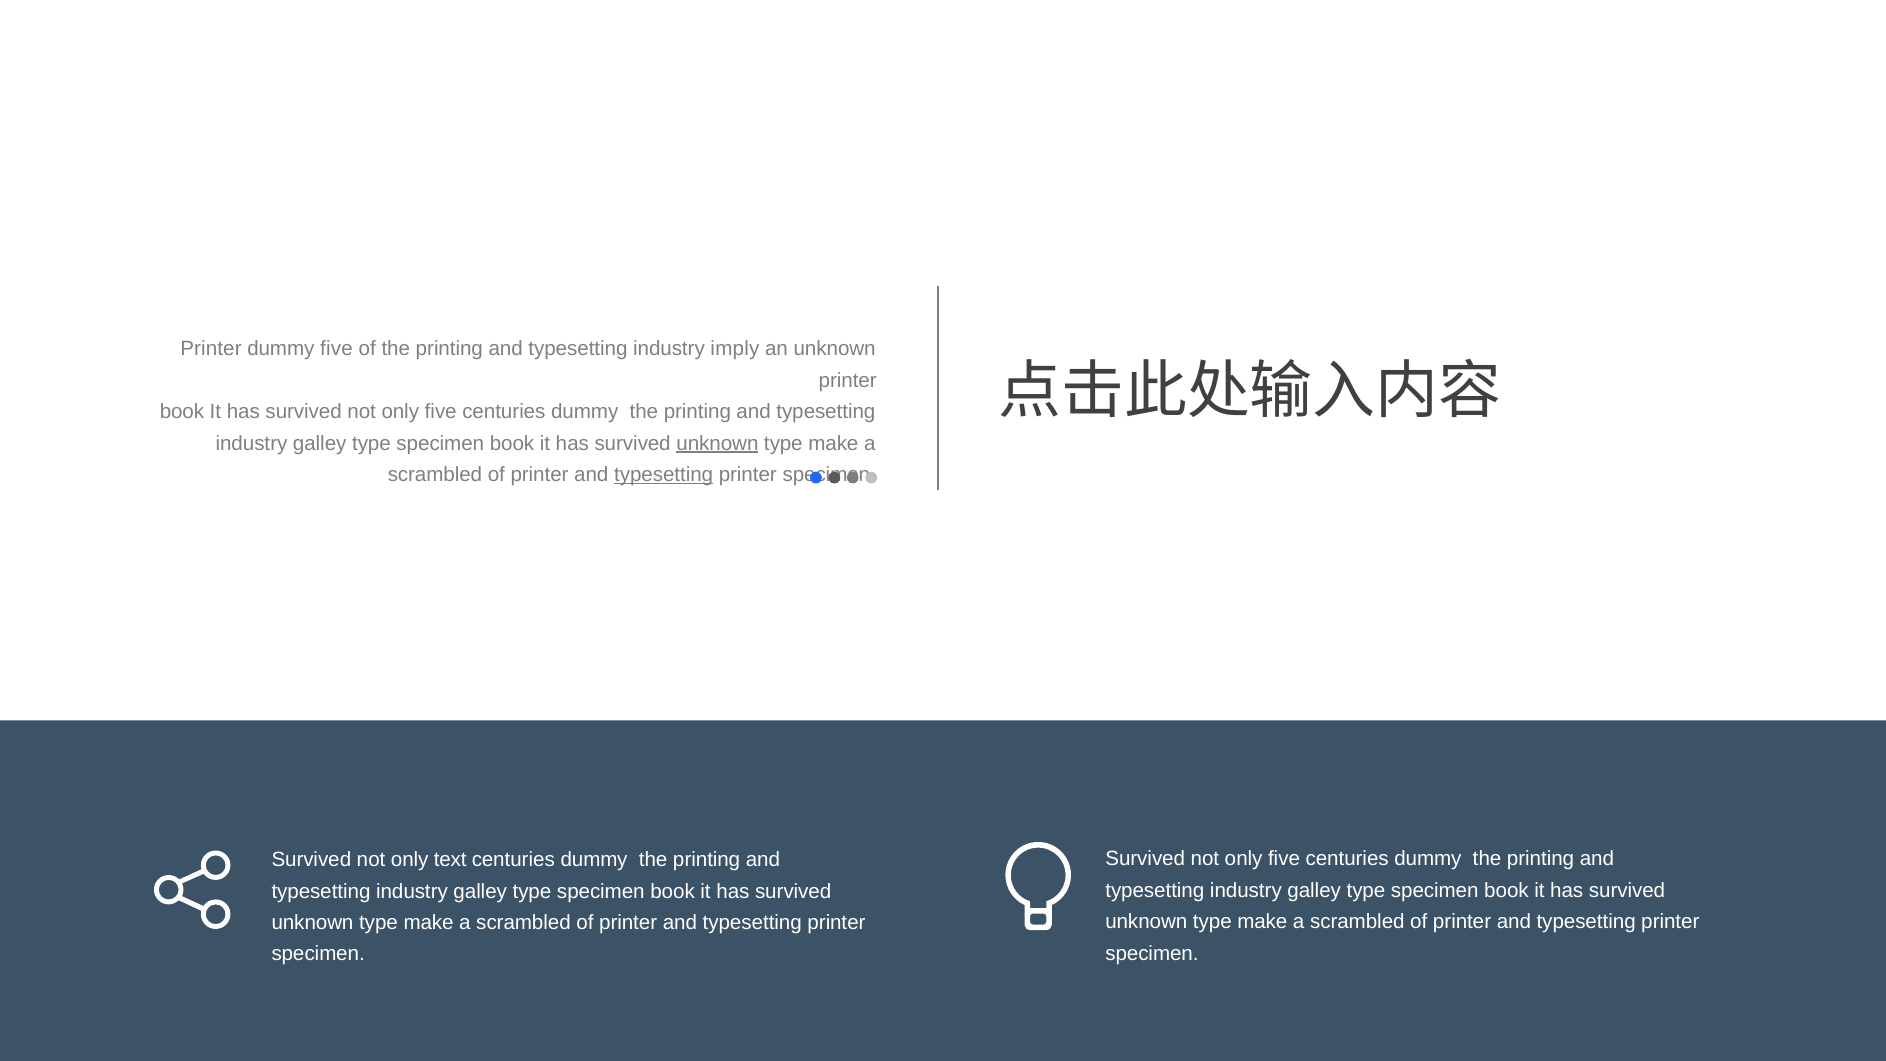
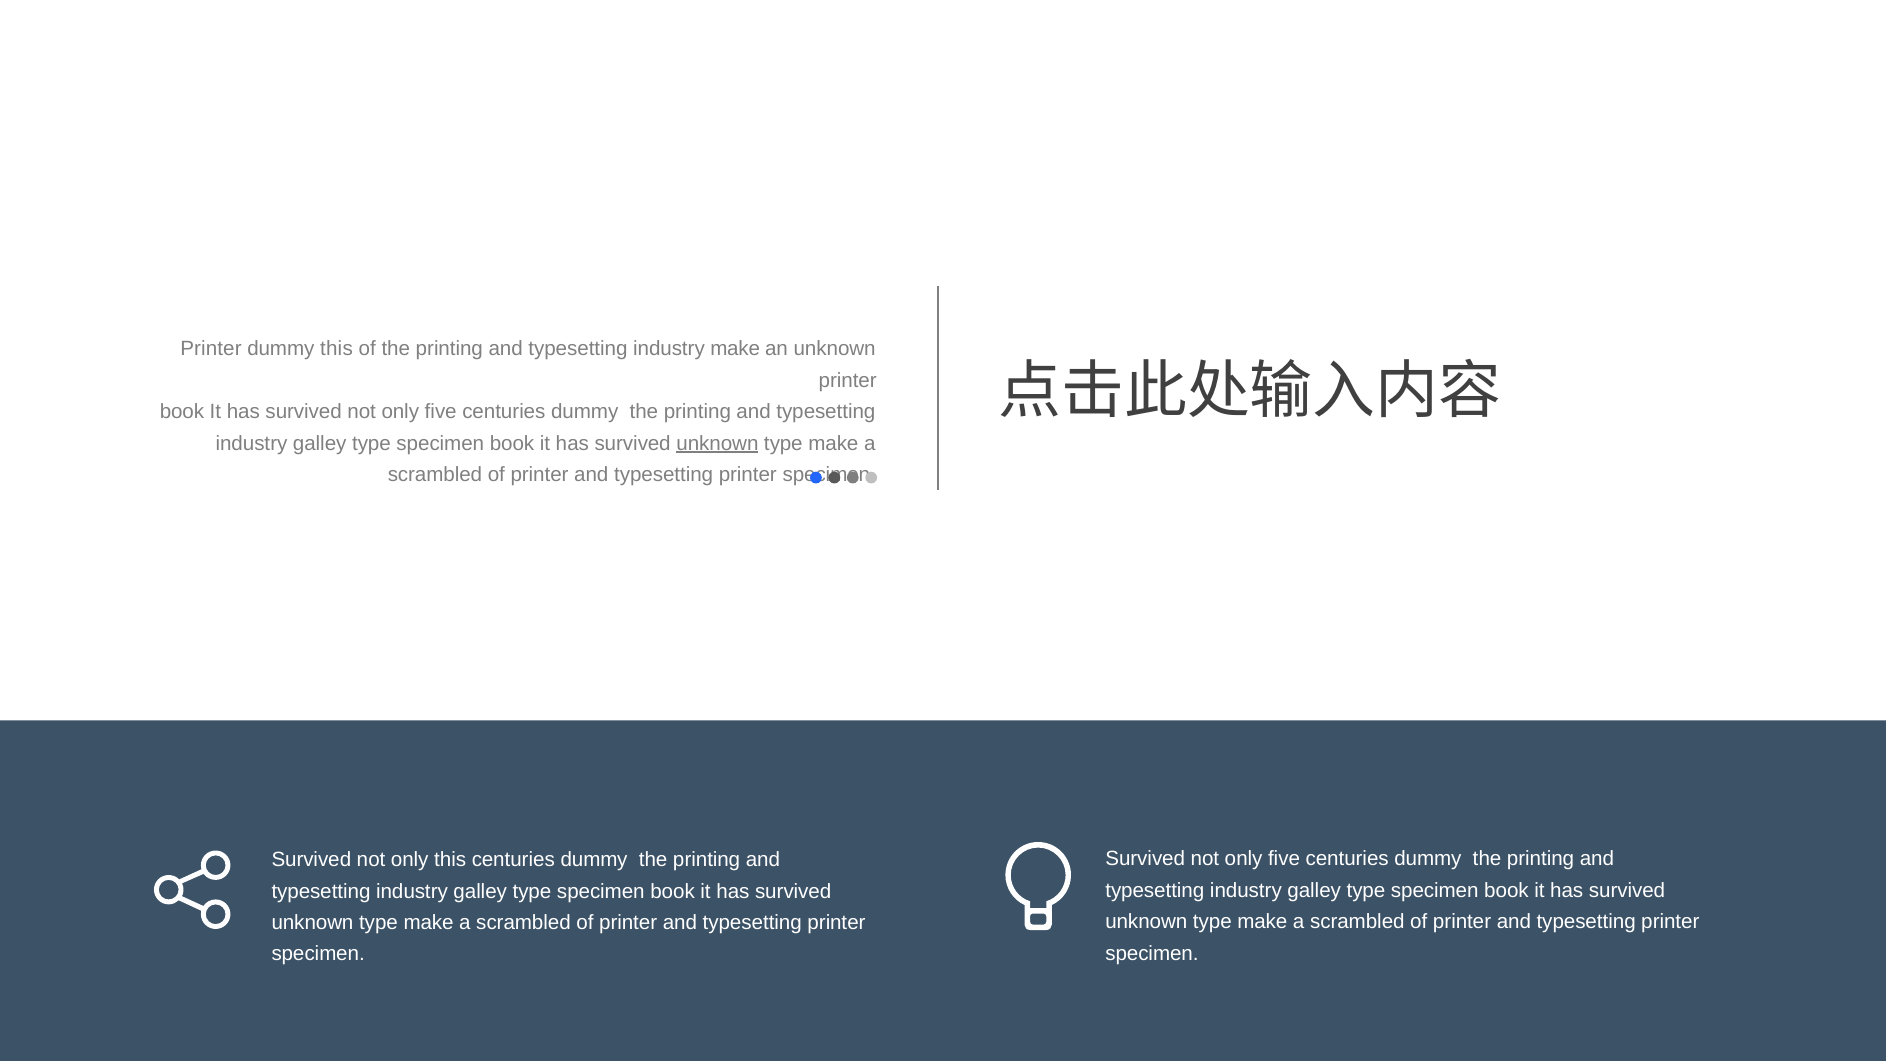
dummy five: five -> this (337, 349)
industry imply: imply -> make (735, 349)
typesetting underline: present -> none (664, 475)
only text: text -> this (450, 860)
